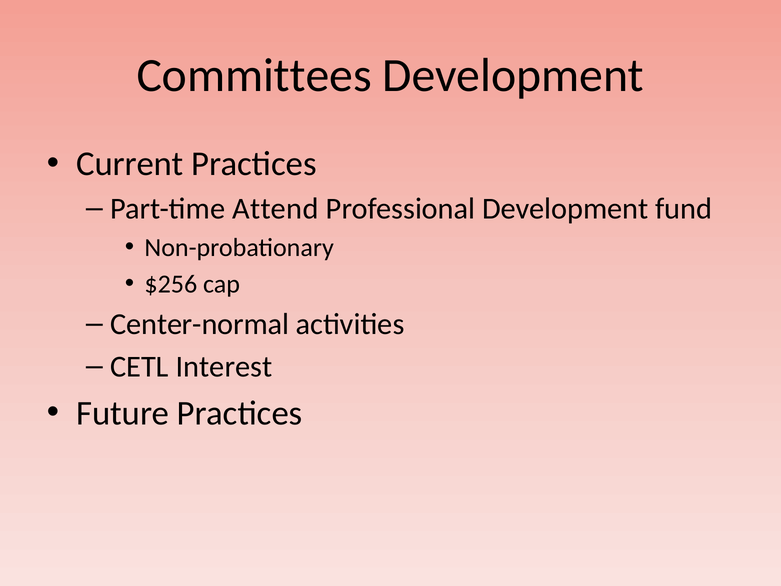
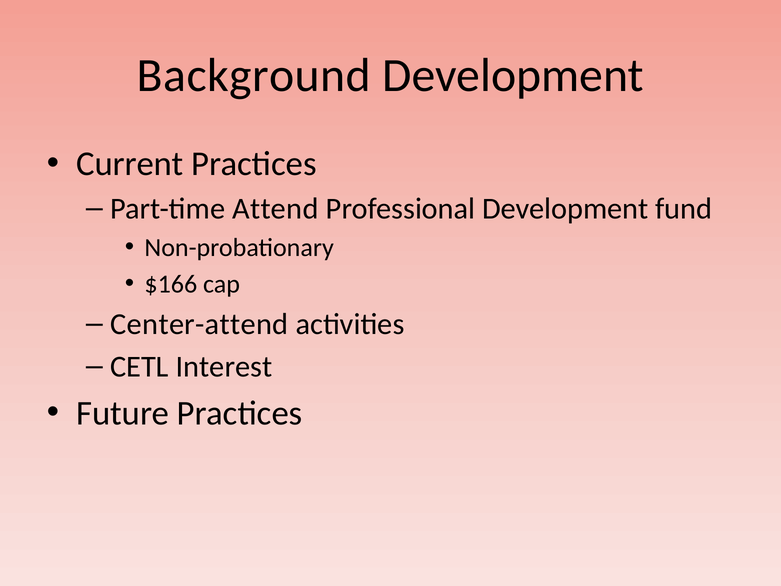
Committees: Committees -> Background (254, 76)
$256: $256 -> $166 (171, 284)
Center-normal: Center-normal -> Center-attend (199, 324)
